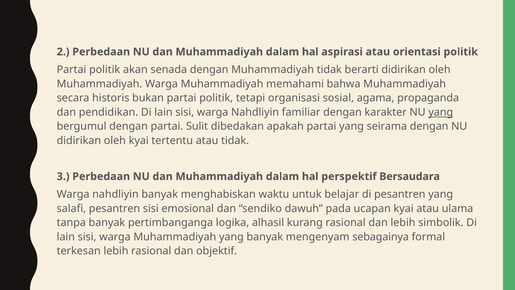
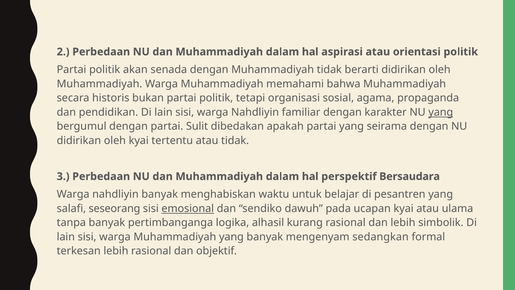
salafi pesantren: pesantren -> seseorang (114, 208)
emosional underline: none -> present (188, 208)
sebagainya: sebagainya -> sedangkan (381, 237)
